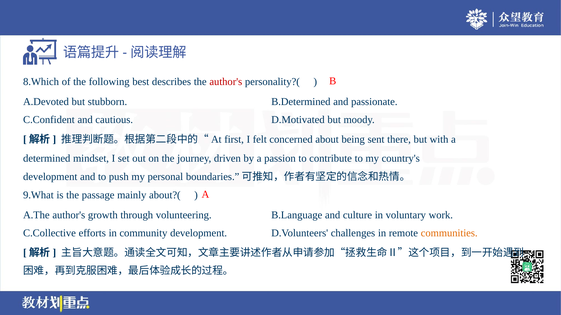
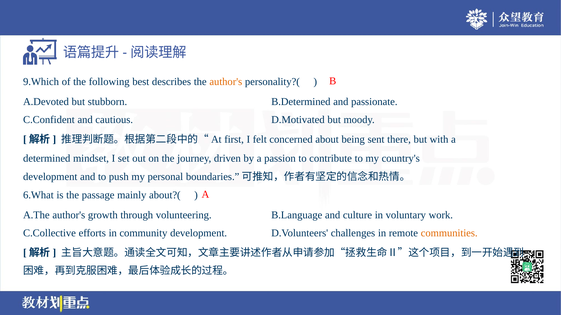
8.Which: 8.Which -> 9.Which (41, 82)
author's colour: red -> orange (226, 82)
9.What: 9.What -> 6.What (38, 195)
